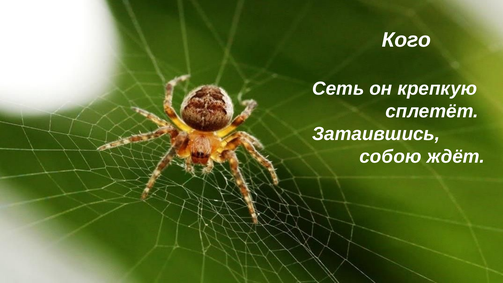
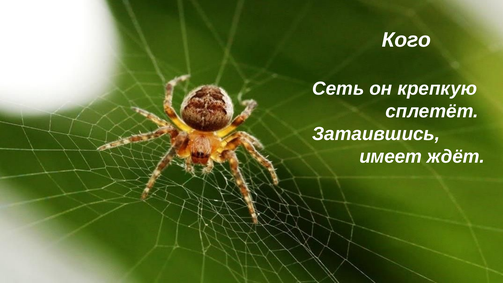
собою: собою -> имеет (391, 157)
